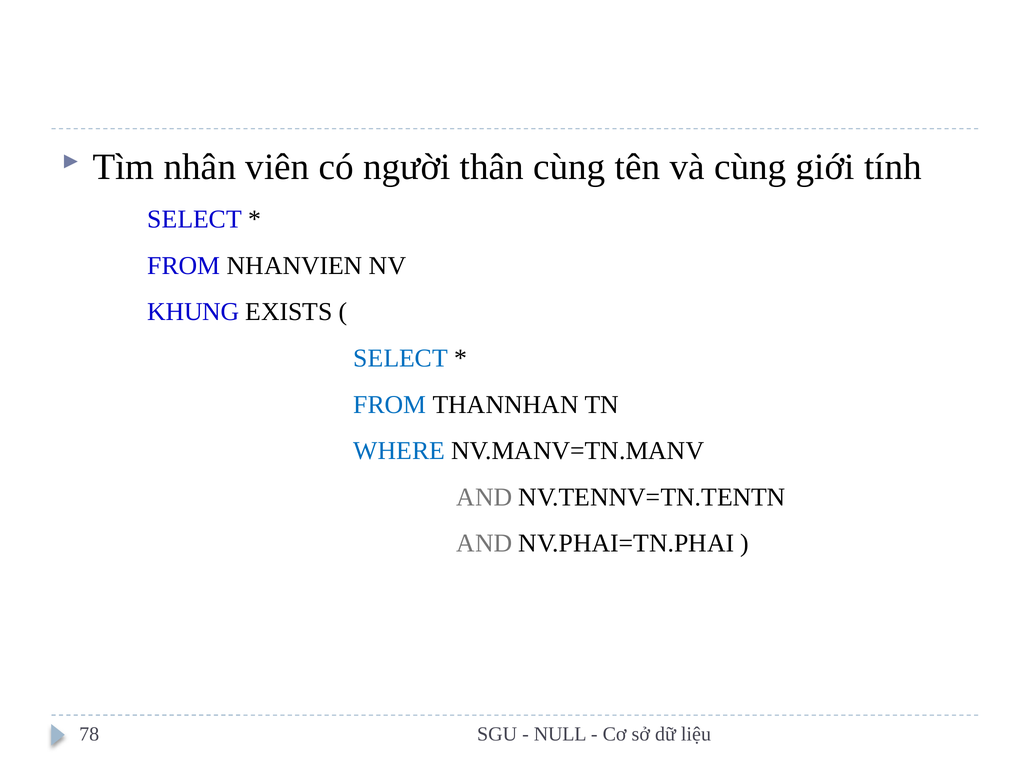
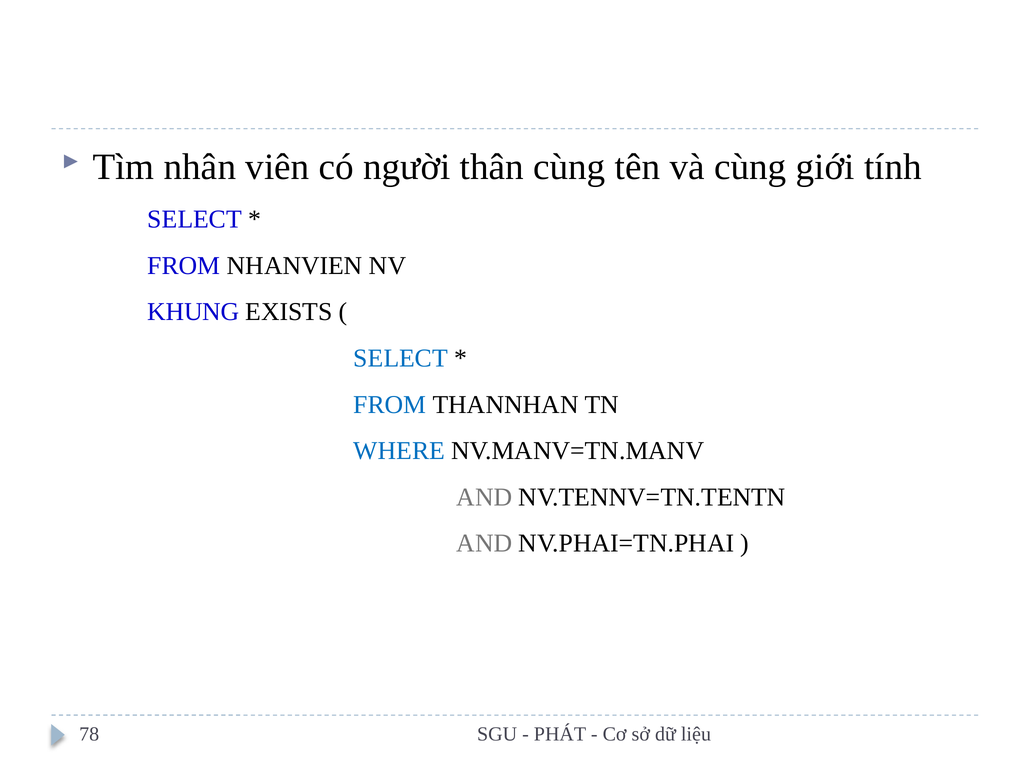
NULL: NULL -> PHÁT (560, 735)
